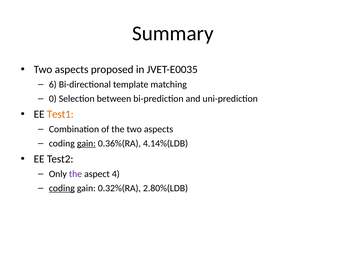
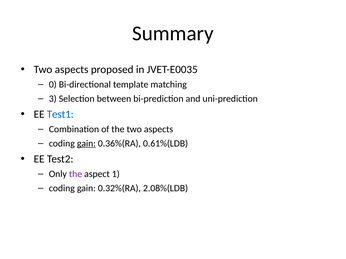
6: 6 -> 0 (53, 85)
0: 0 -> 3 (53, 99)
Test1 colour: orange -> blue (60, 114)
4.14%(LDB: 4.14%(LDB -> 0.61%(LDB (165, 144)
4: 4 -> 1 (116, 174)
coding underline: present -> none (62, 189)
2.80%(LDB: 2.80%(LDB -> 2.08%(LDB (165, 189)
